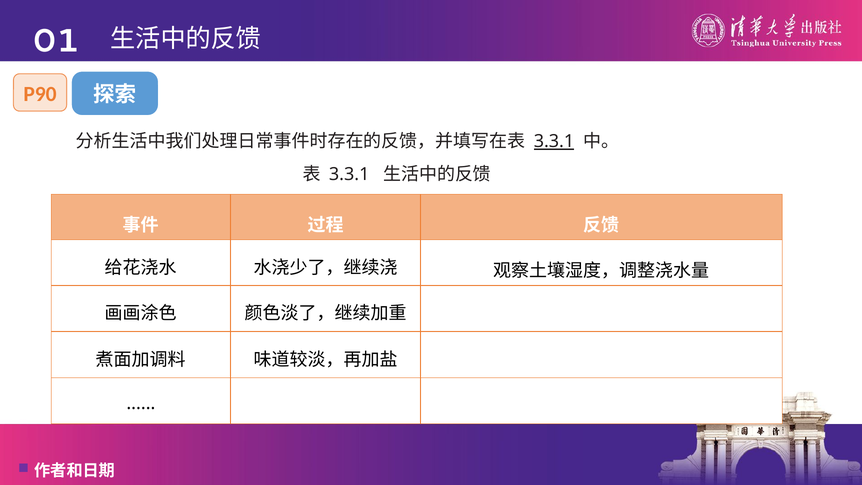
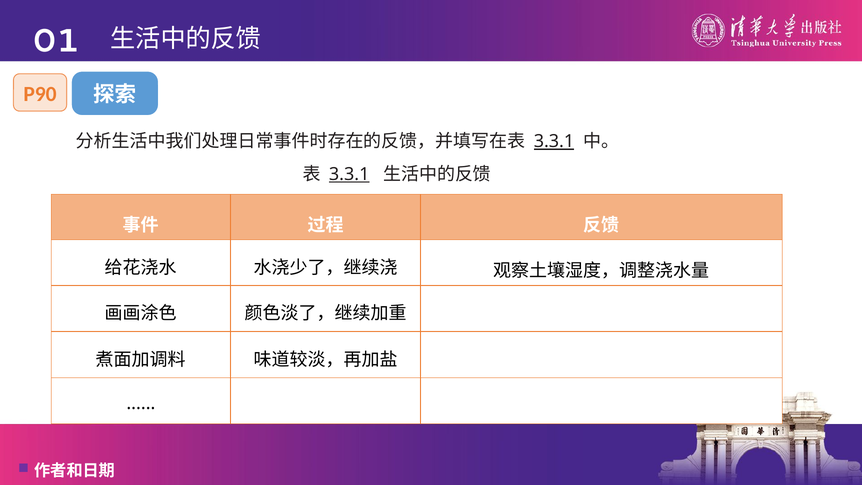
3.3.1 underline: none -> present (349, 174)
